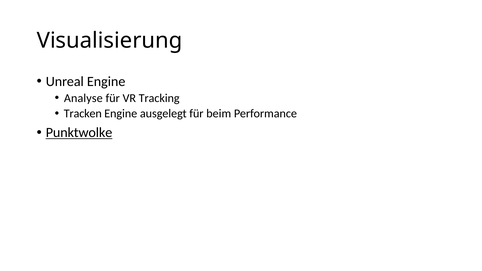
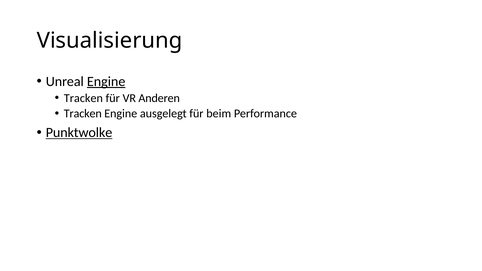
Engine underline: none -> present (106, 81)
Analyse: Analyse -> Tracken (83, 98)
Tracking: Tracking -> Anderen (159, 98)
